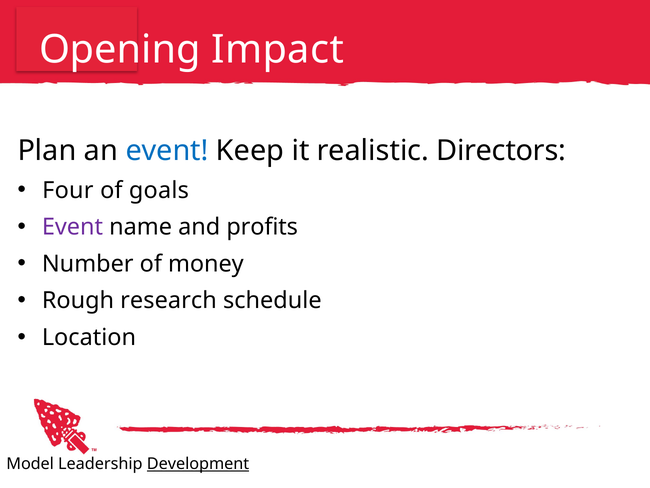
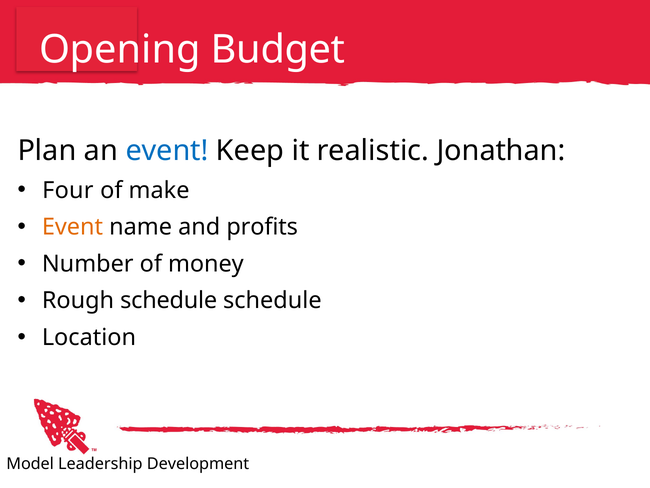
Impact: Impact -> Budget (278, 49)
Directors: Directors -> Jonathan (501, 150)
goals: goals -> make (159, 190)
Event colour: purple -> orange (72, 227)
Rough research: research -> schedule (169, 300)
Development underline: present -> none (198, 464)
